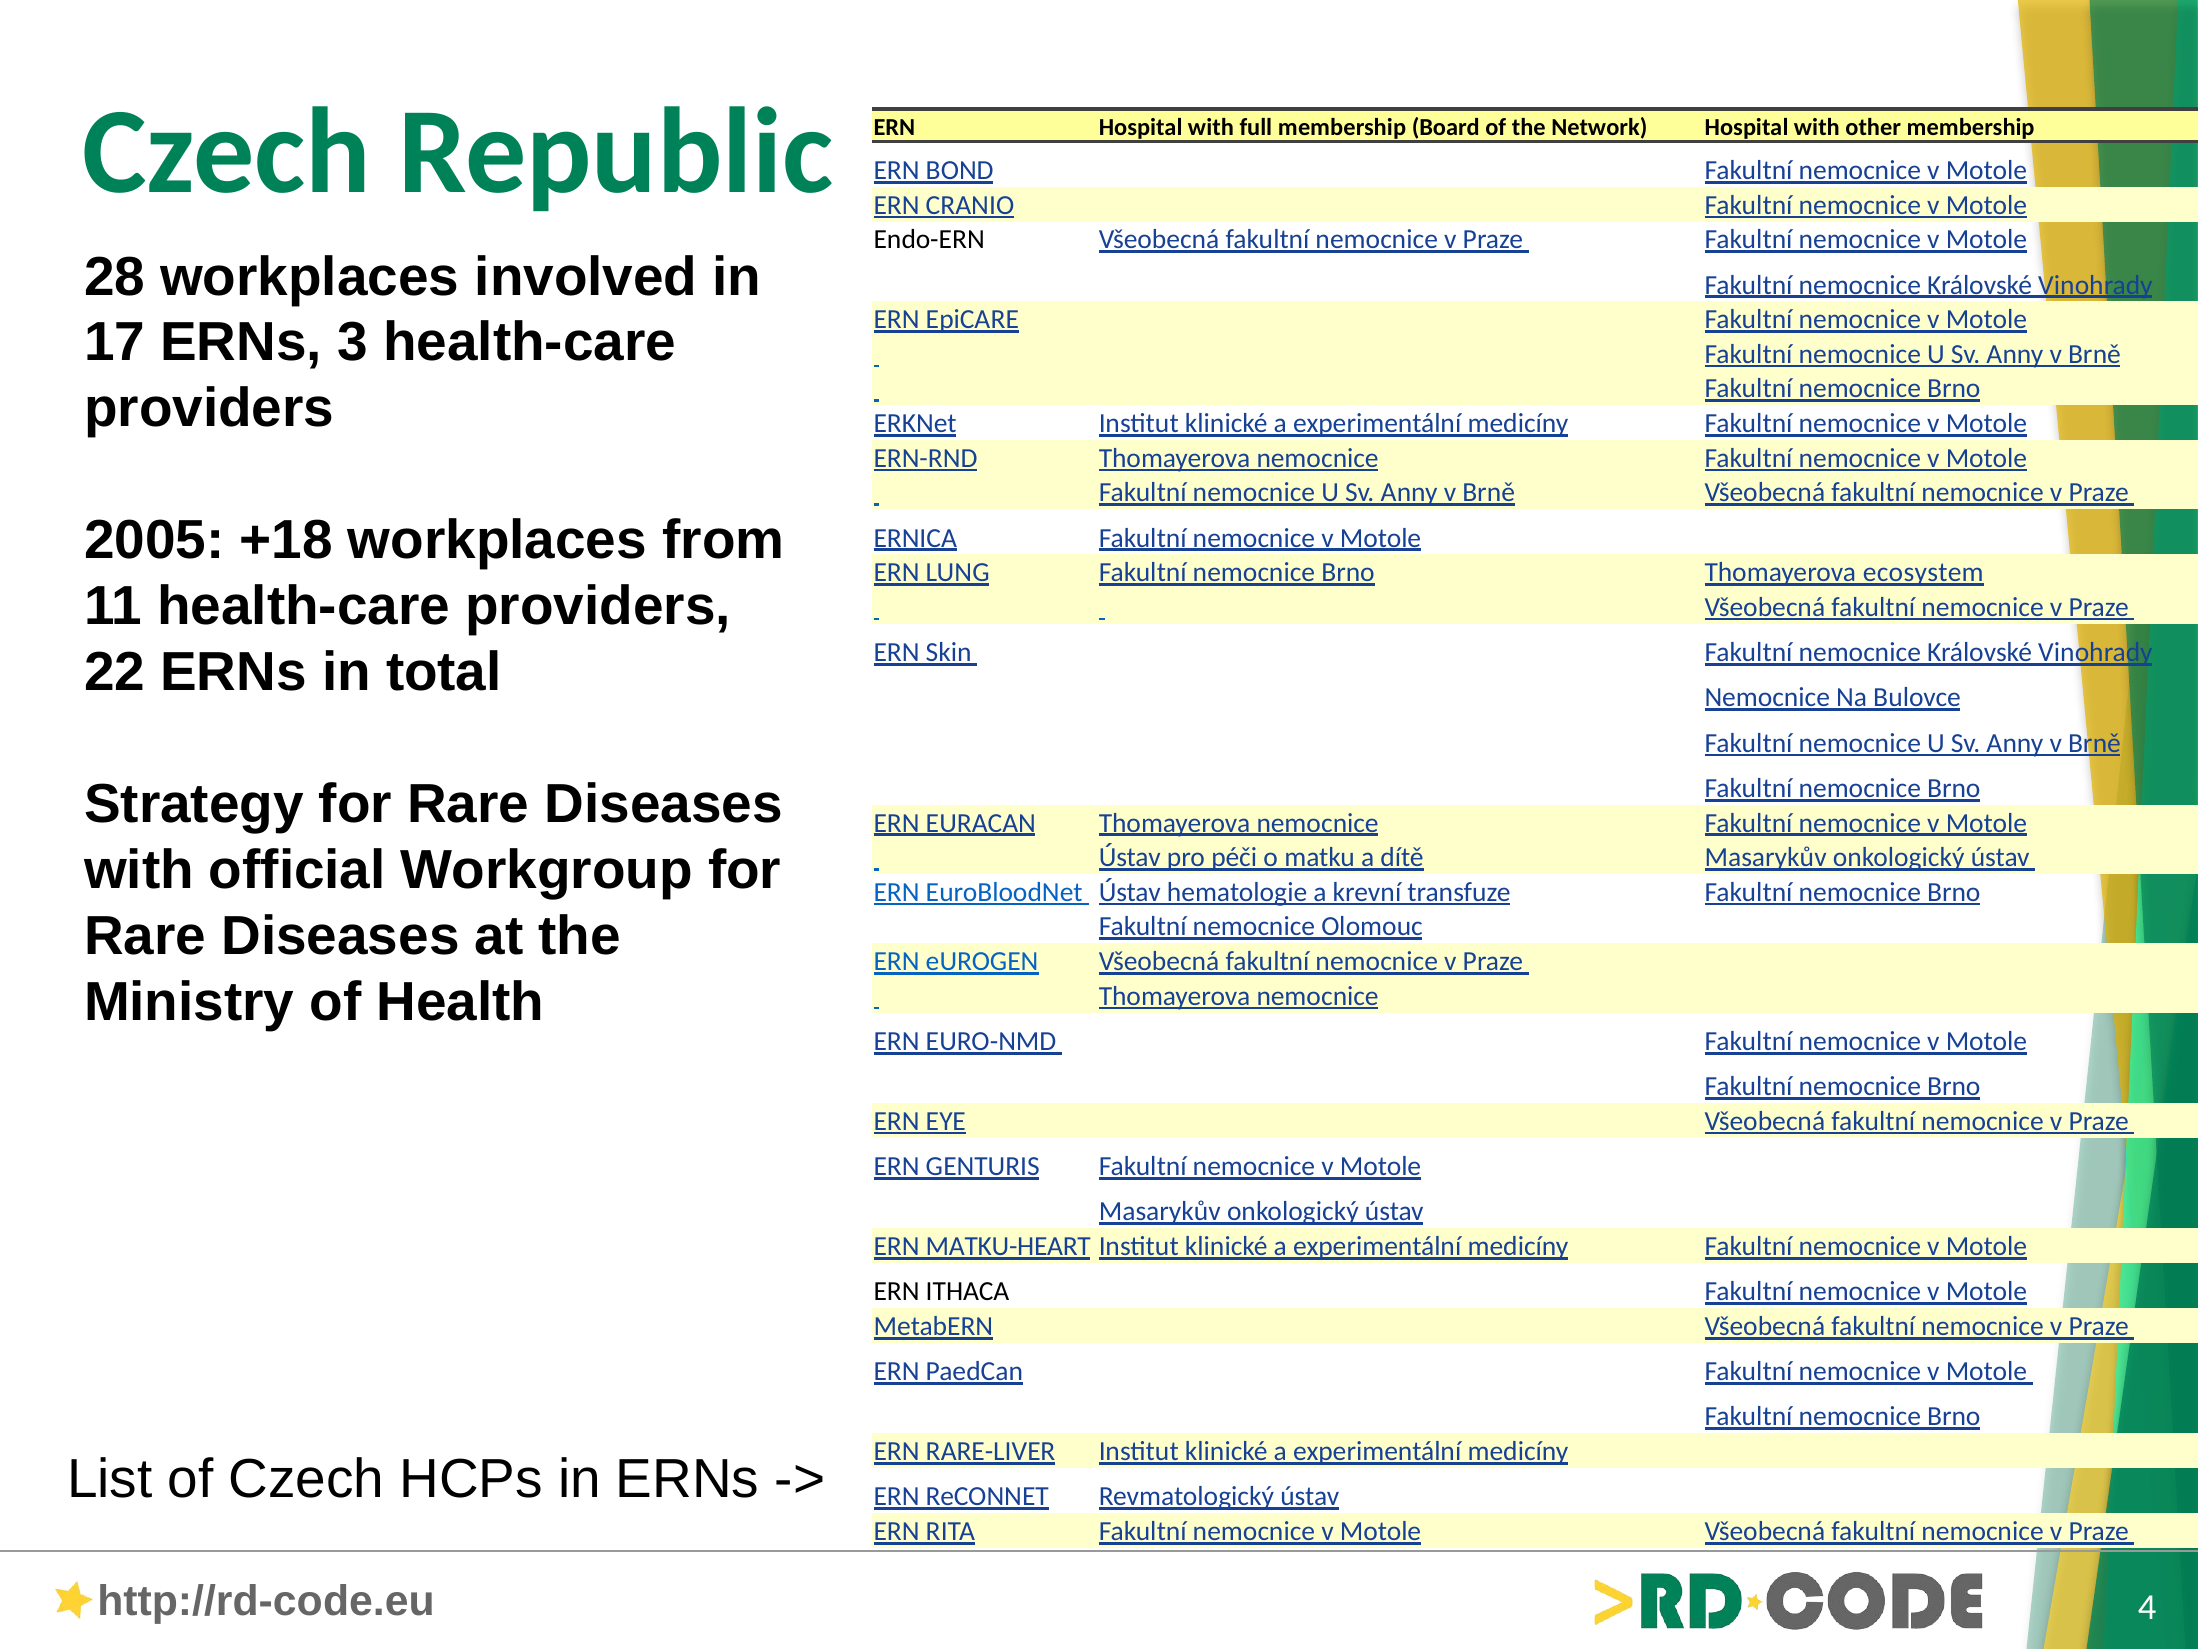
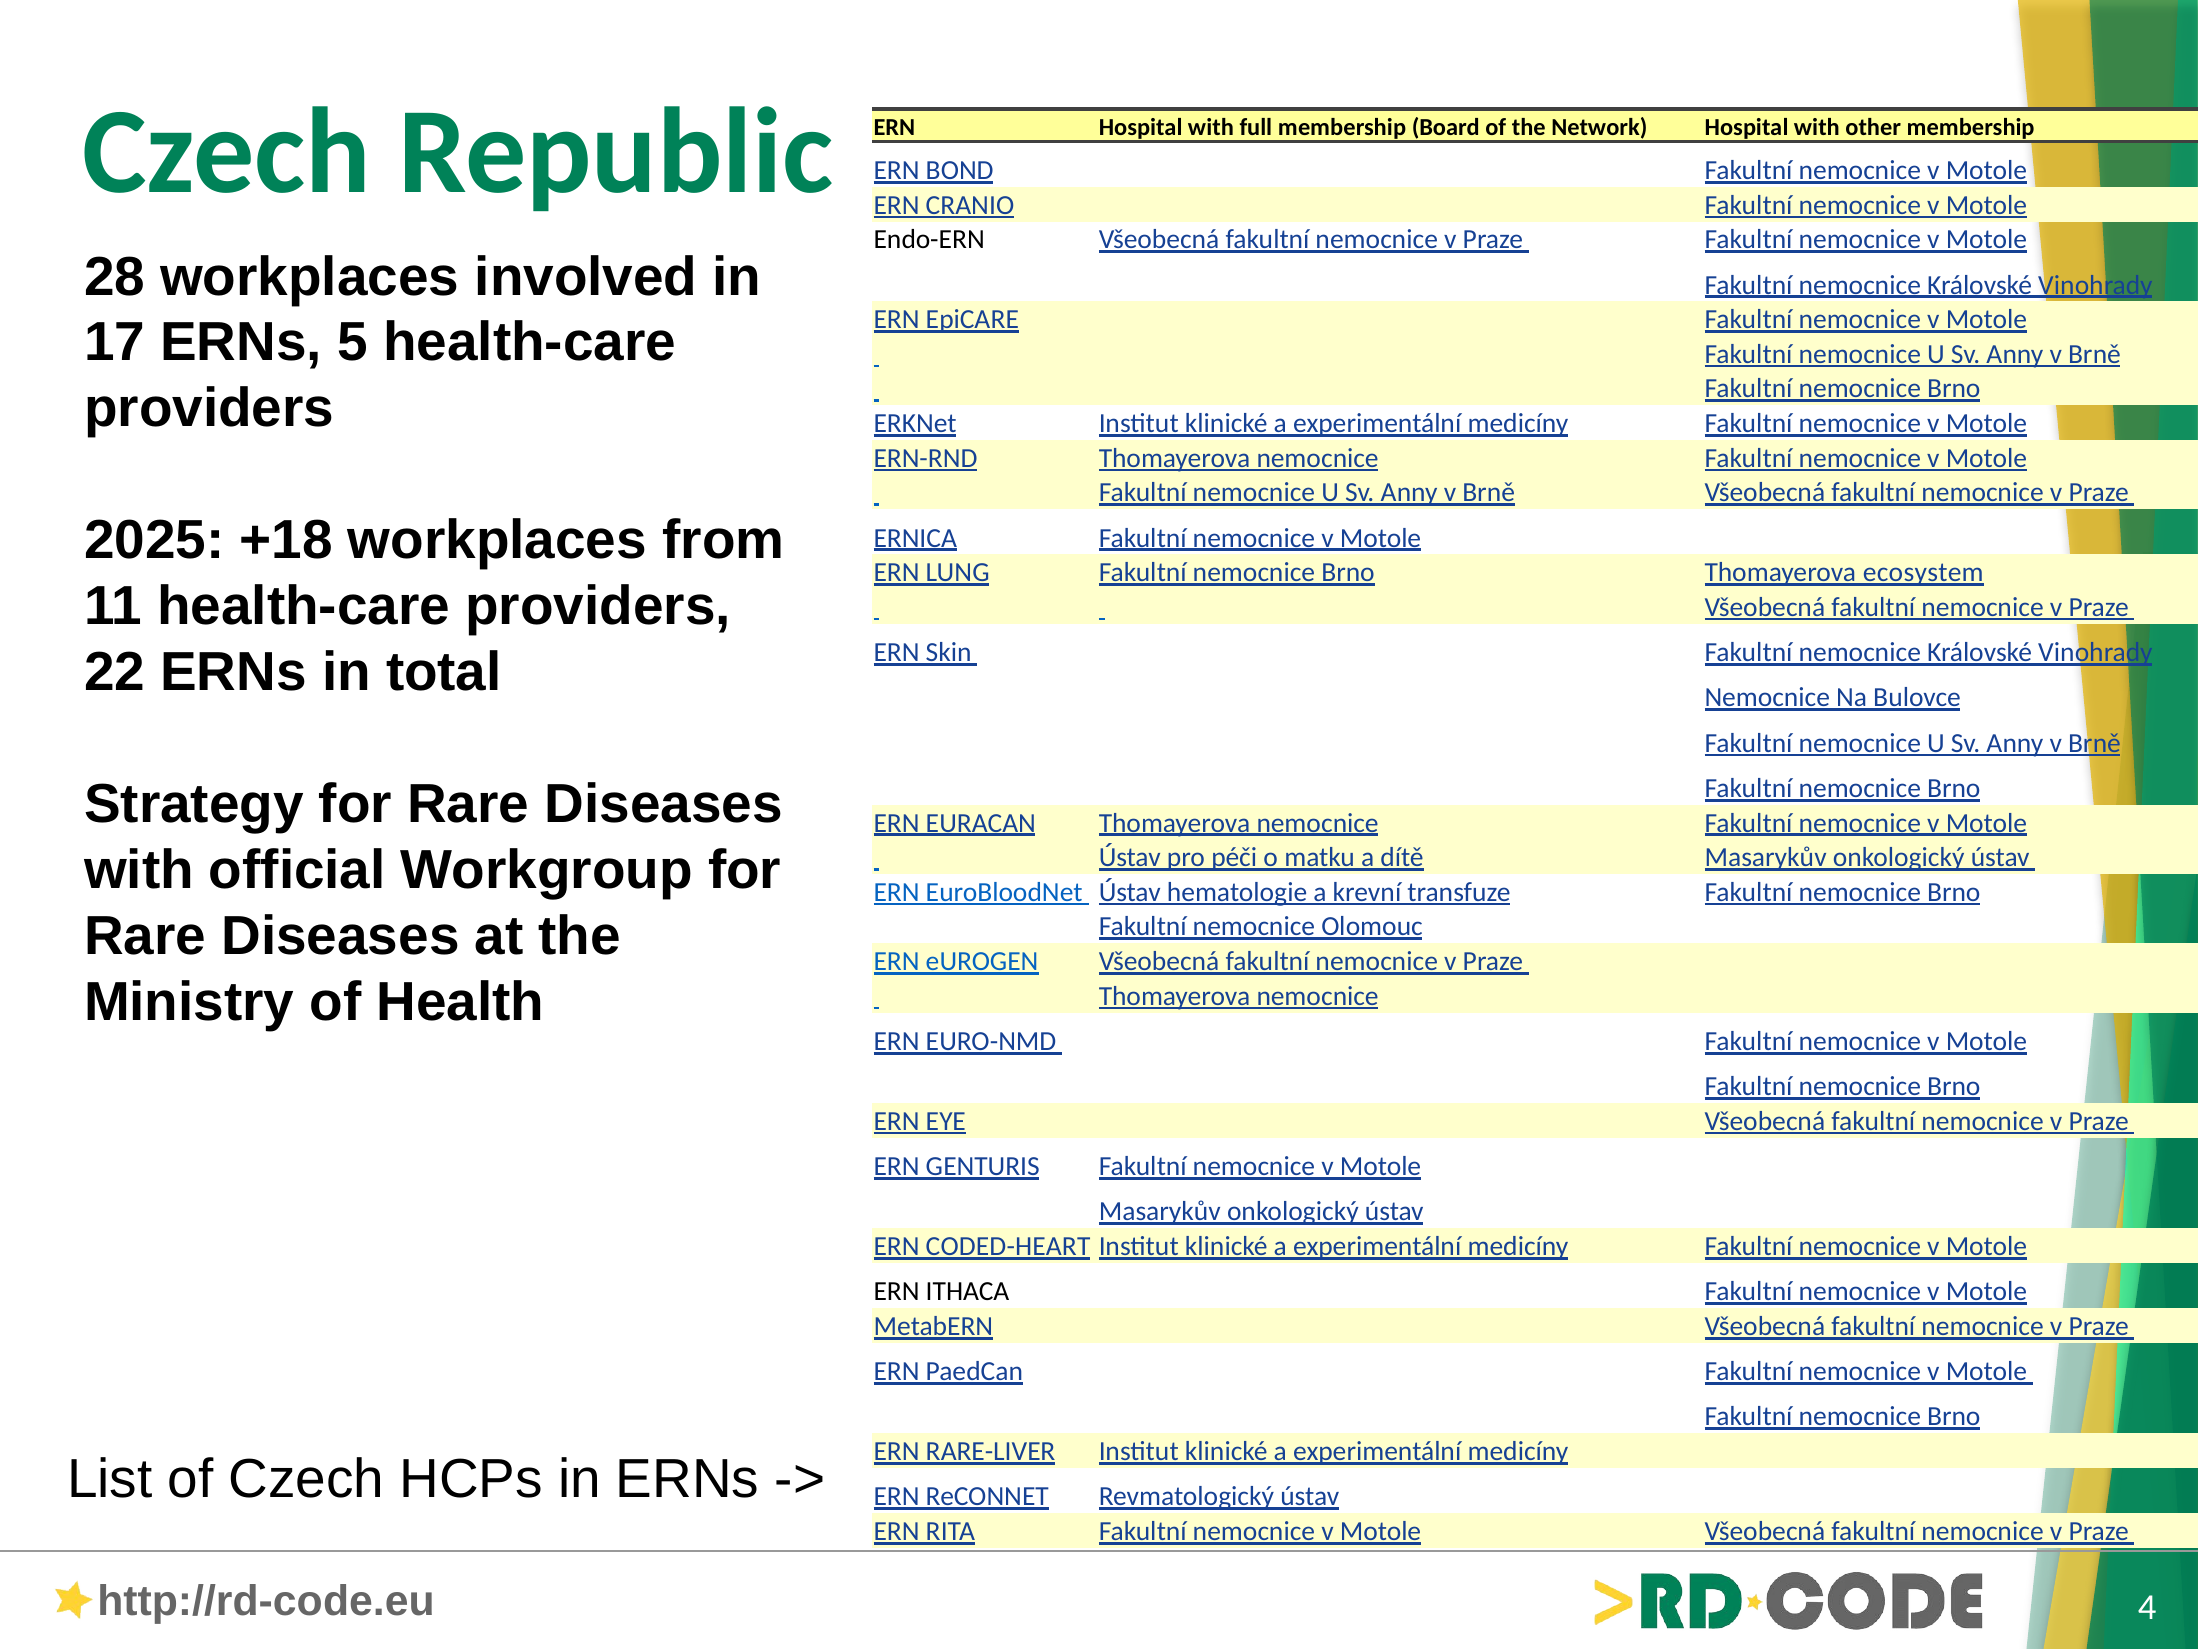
3: 3 -> 5 (352, 343)
2005: 2005 -> 2025 (154, 541)
MATKU-HEART: MATKU-HEART -> CODED-HEART (1008, 1246)
